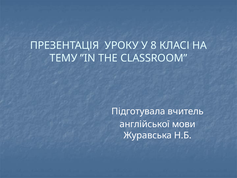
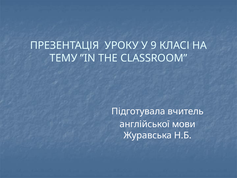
8: 8 -> 9 (154, 45)
